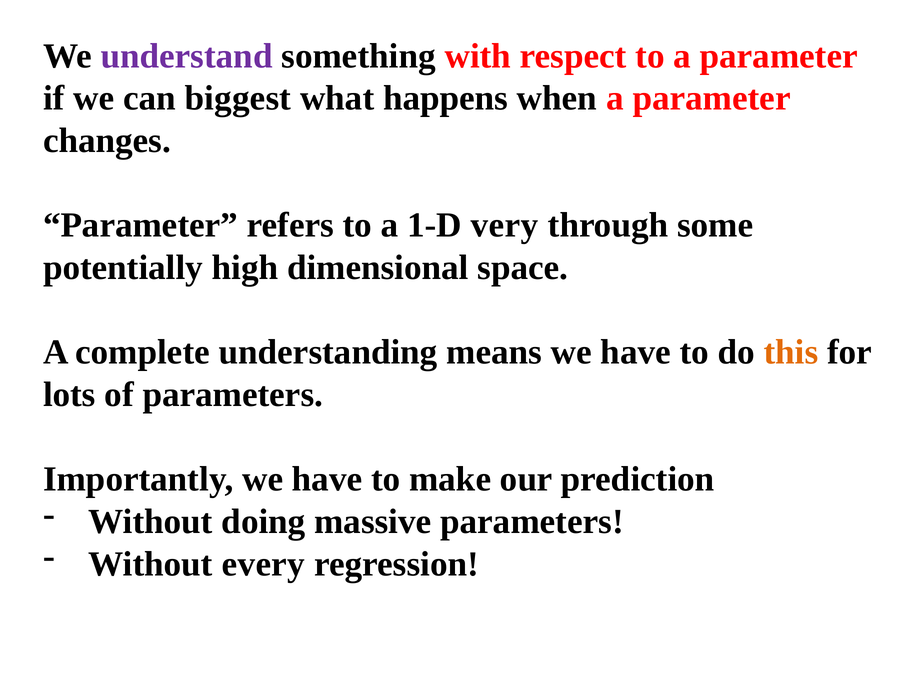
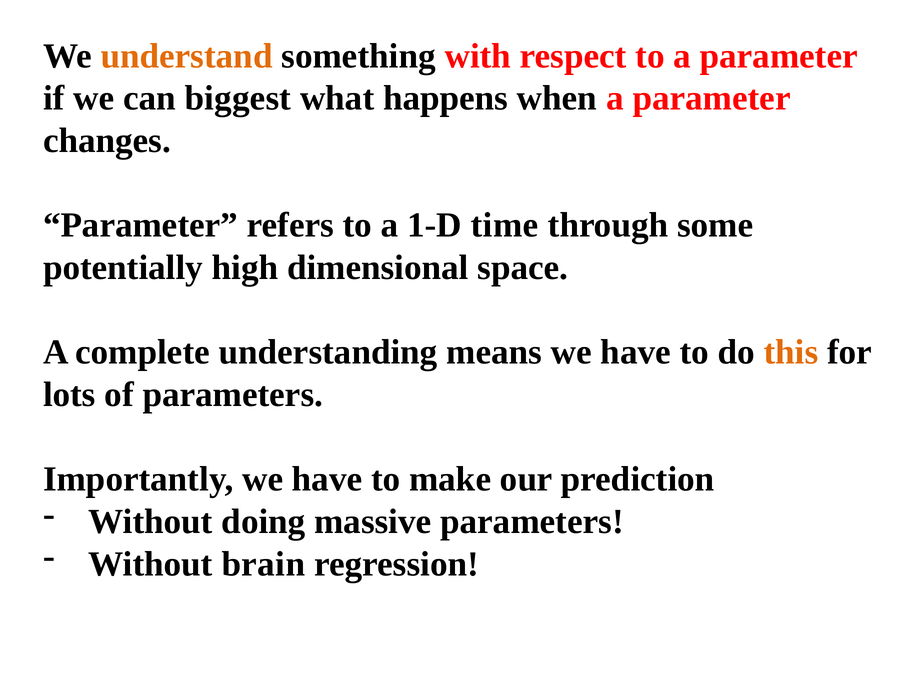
understand colour: purple -> orange (187, 56)
very: very -> time (505, 225)
every: every -> brain (263, 564)
